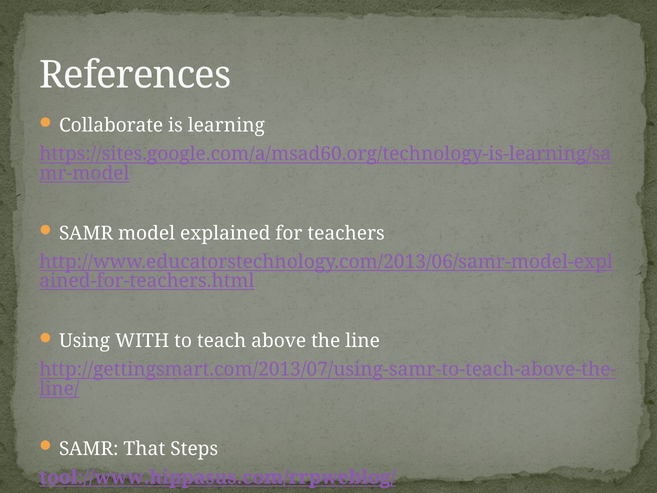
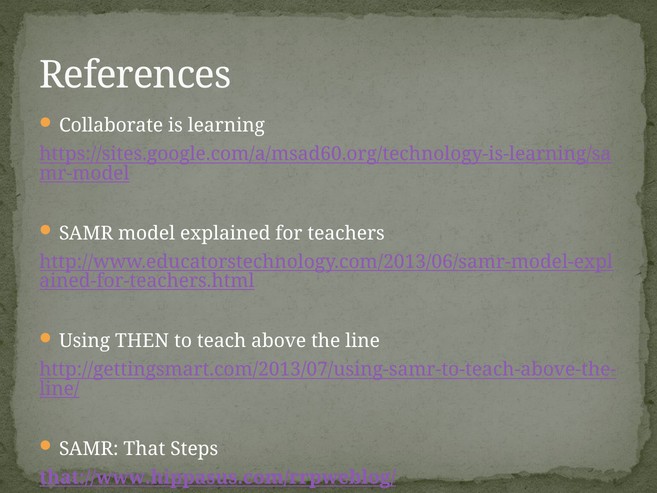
WITH: WITH -> THEN (142, 341)
tool://www.hippasus.com/rrpweblog/: tool://www.hippasus.com/rrpweblog/ -> that://www.hippasus.com/rrpweblog/ (218, 477)
